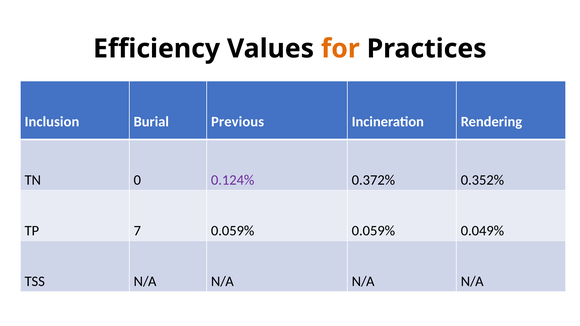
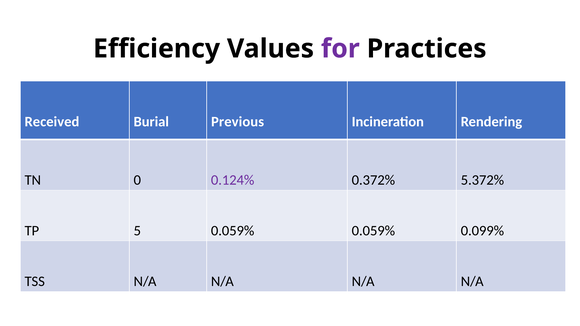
for colour: orange -> purple (340, 49)
Inclusion: Inclusion -> Received (52, 122)
0.352%: 0.352% -> 5.372% (482, 180)
7: 7 -> 5 (137, 231)
0.049%: 0.049% -> 0.099% (482, 231)
